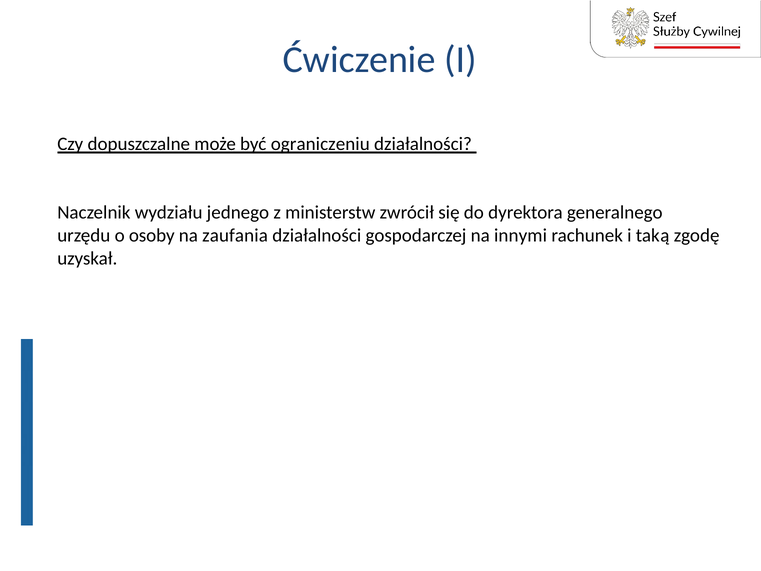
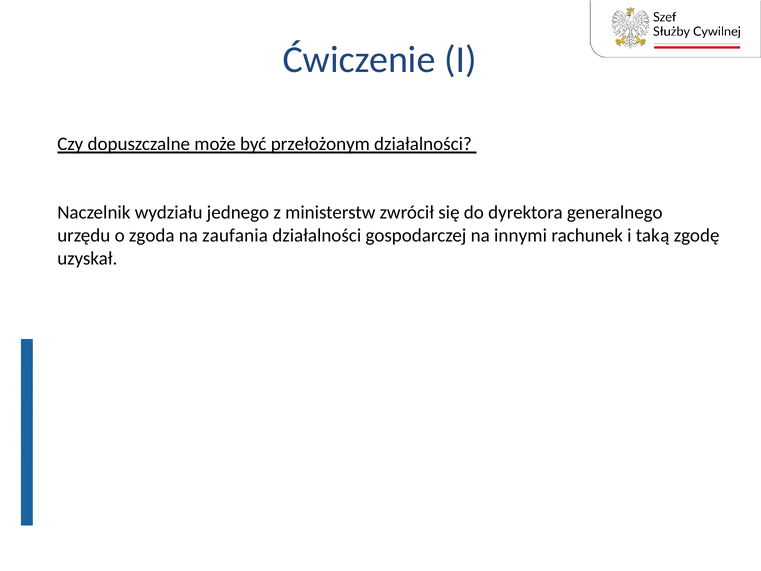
ograniczeniu: ograniczeniu -> przełożonym (320, 144)
osoby: osoby -> zgoda (152, 235)
